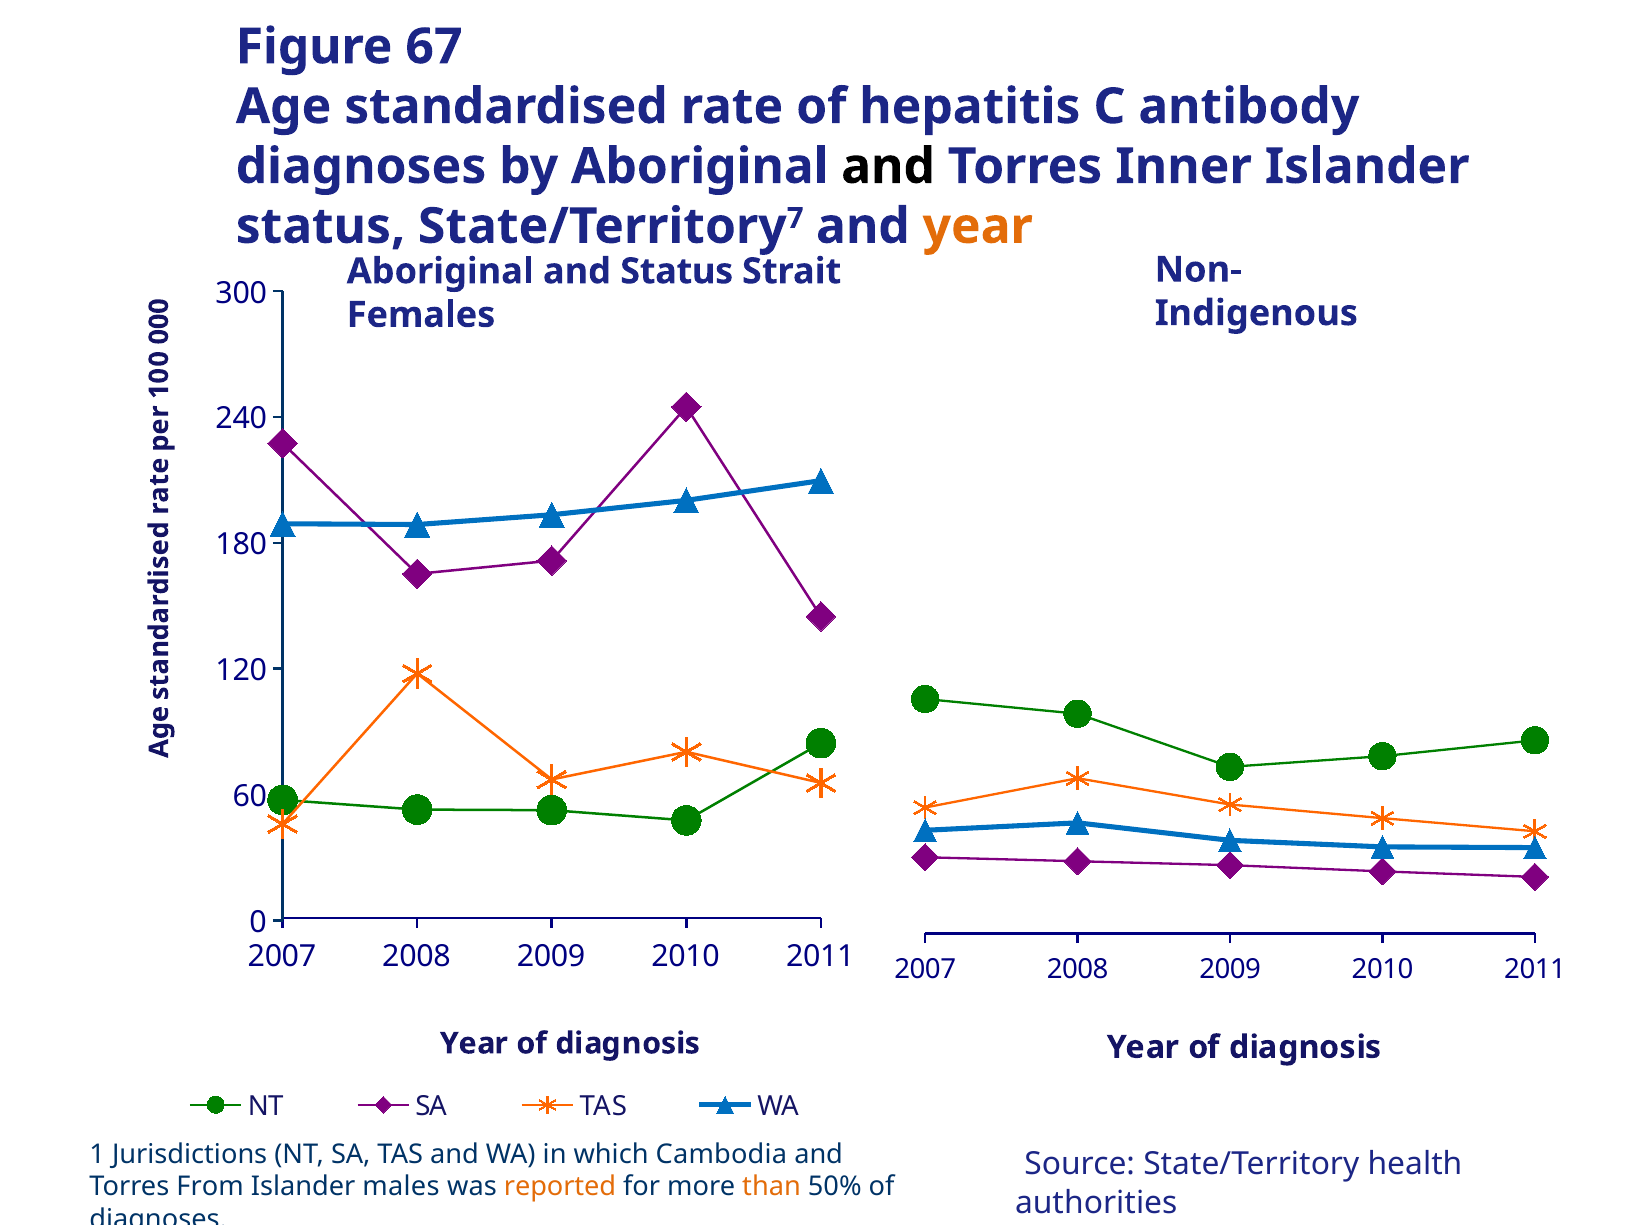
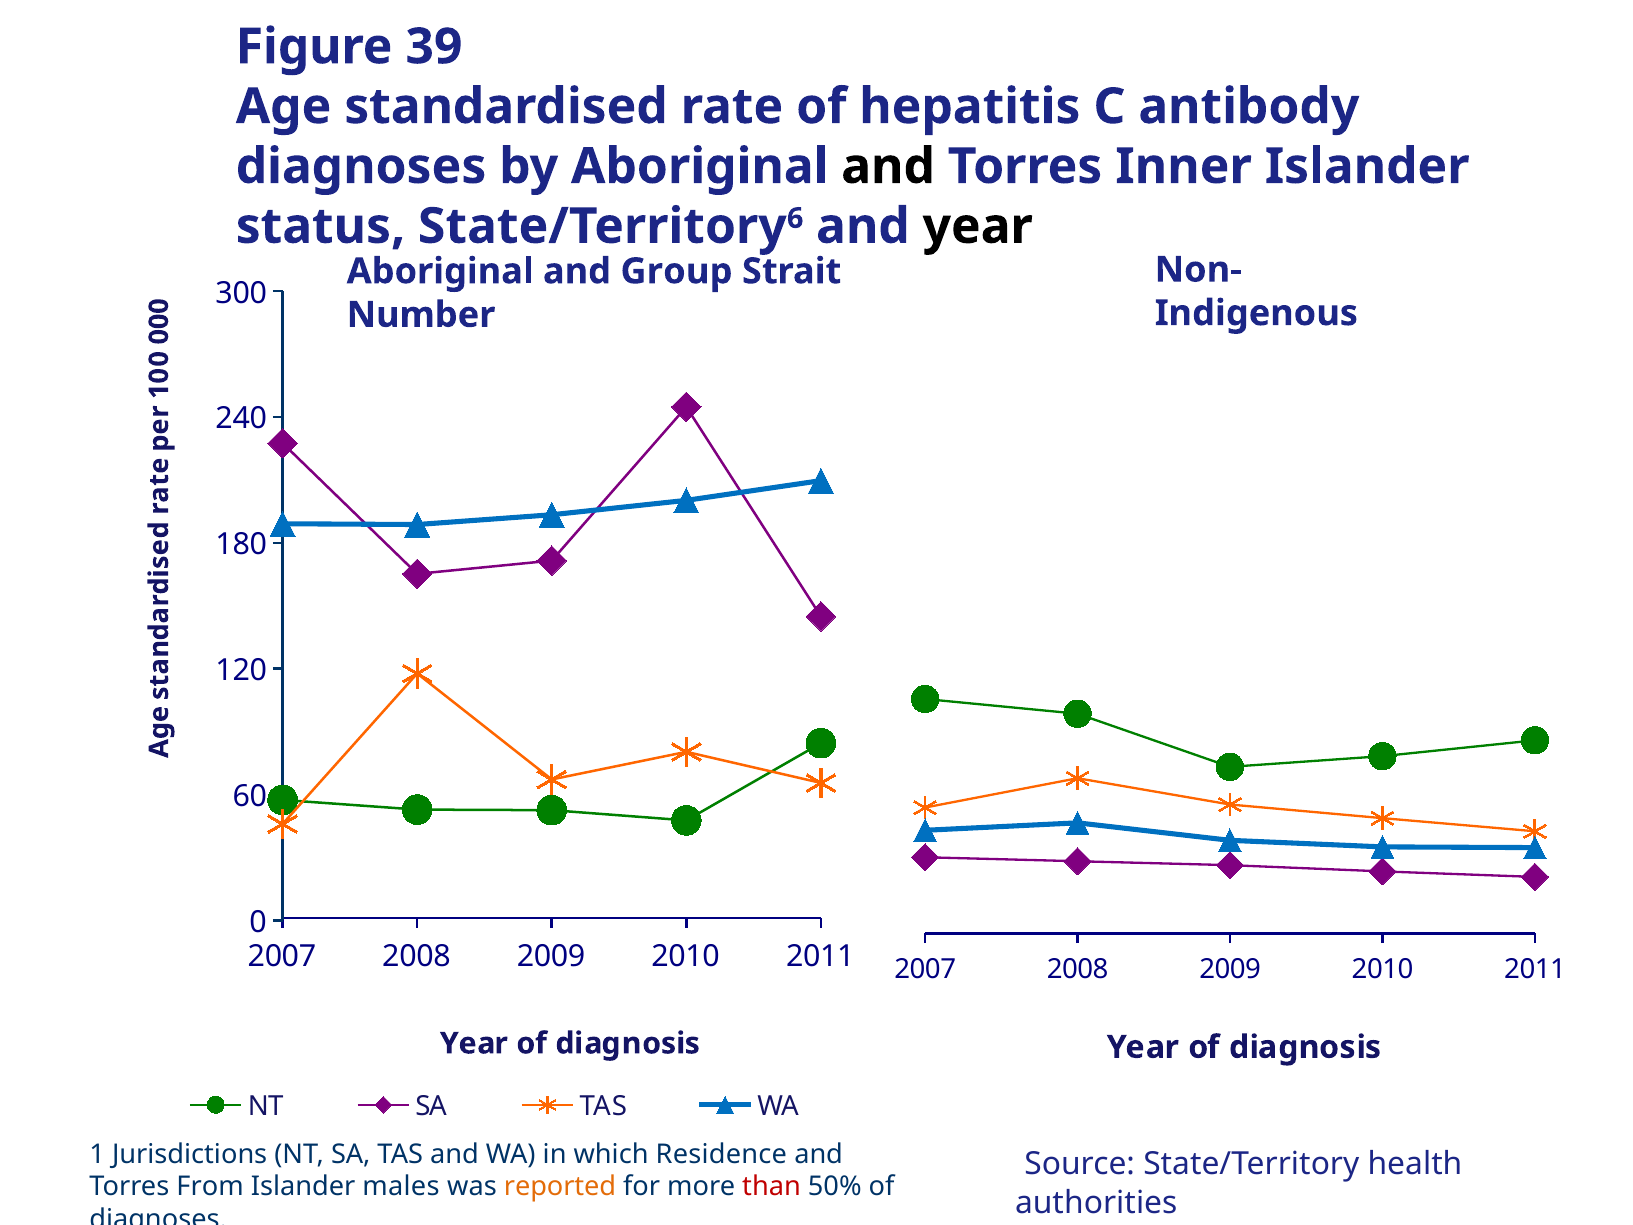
67: 67 -> 39 (434, 47)
7: 7 -> 6 (795, 218)
year colour: orange -> black (978, 226)
and Status: Status -> Group (676, 271)
Females: Females -> Number (421, 315)
Cambodia: Cambodia -> Residence (721, 1154)
than colour: orange -> red (772, 1187)
